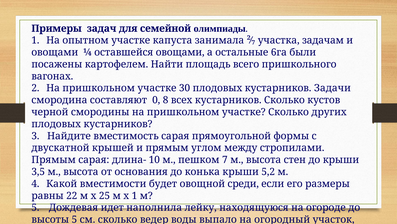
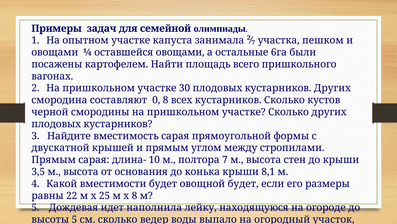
задачам: задачам -> пешком (323, 40)
кустарников Задачи: Задачи -> Других (332, 88)
пешком: пешком -> полтора (199, 159)
5,2: 5,2 -> 8,1 (268, 171)
овощной среди: среди -> будет (243, 183)
х 1: 1 -> 8 (134, 195)
